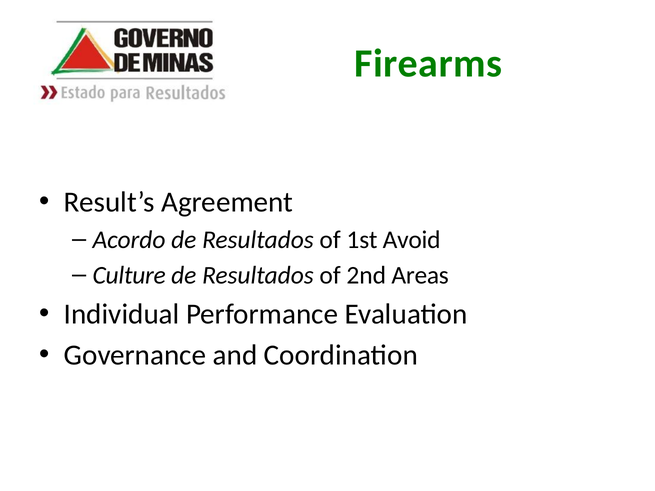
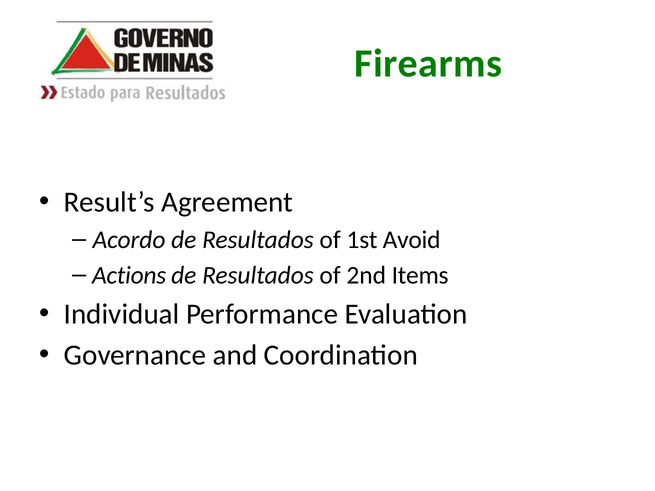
Culture: Culture -> Actions (129, 276)
Areas: Areas -> Items (420, 276)
